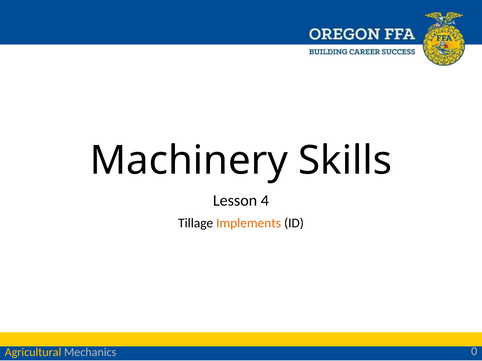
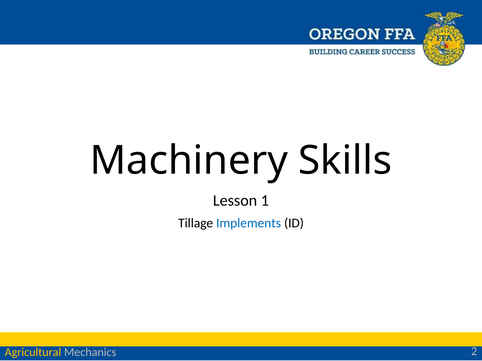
4: 4 -> 1 (265, 201)
Implements colour: orange -> blue (249, 223)
0: 0 -> 2 (474, 352)
